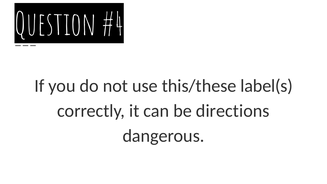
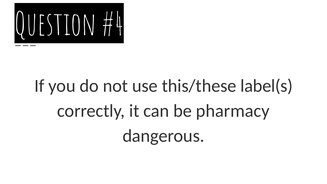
directions: directions -> pharmacy (233, 111)
